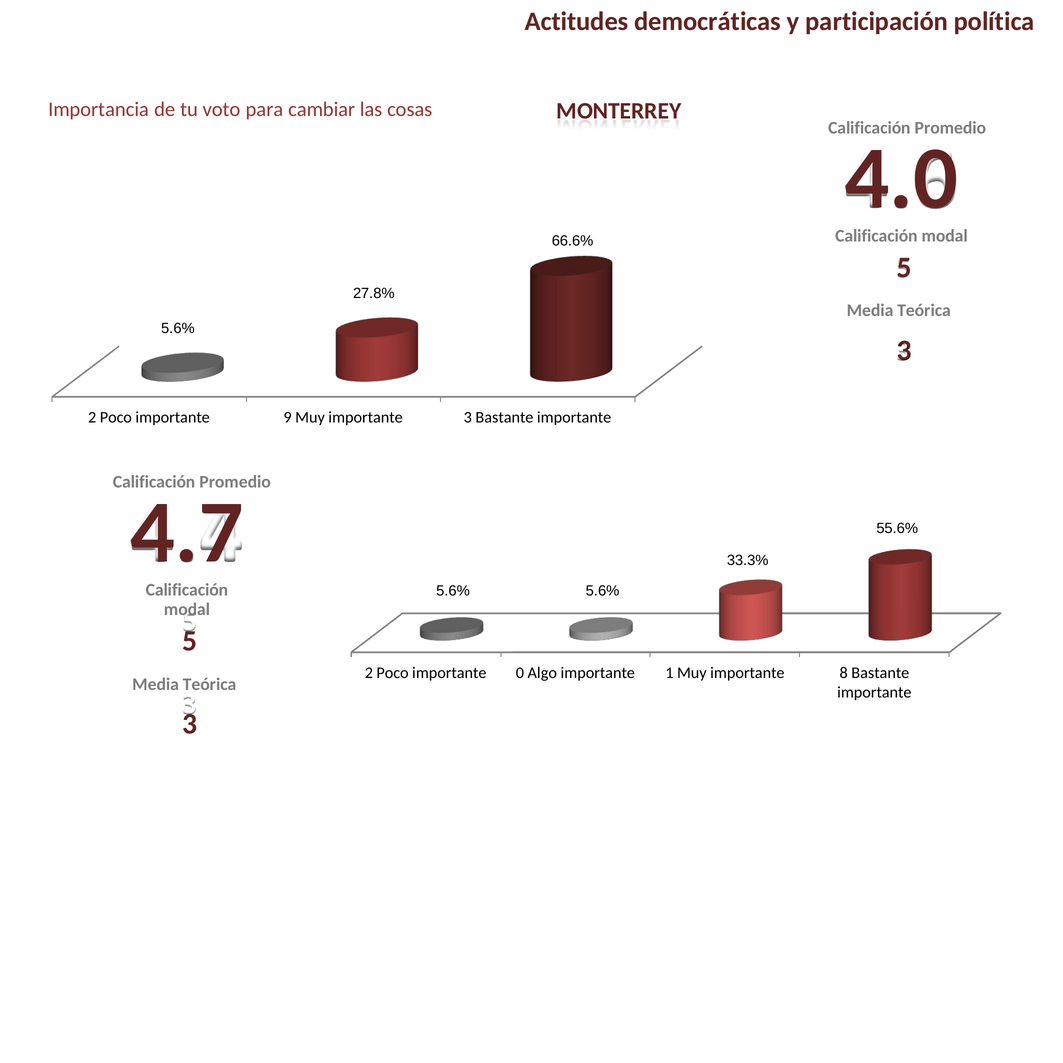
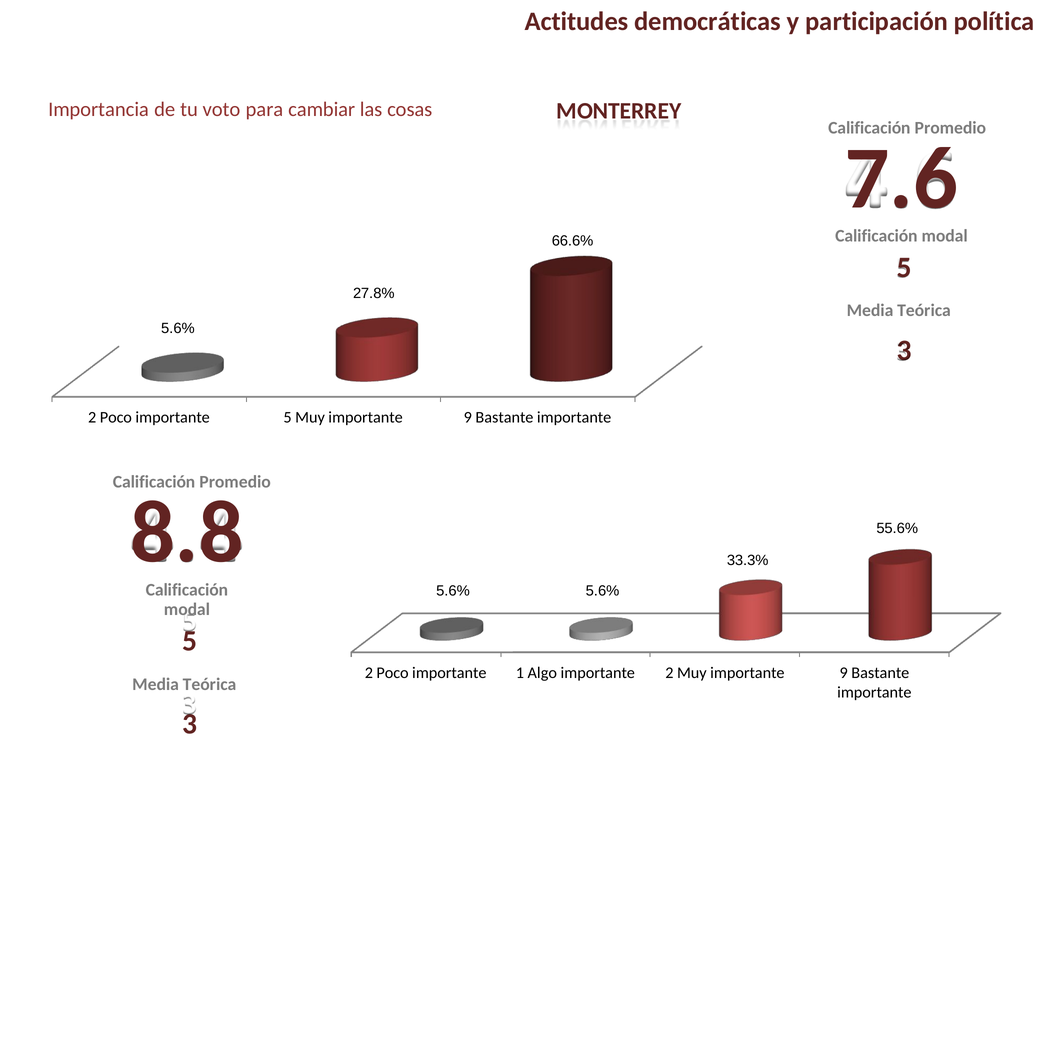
4.0: 4.0 -> 7.6 (901, 179)
importante 9: 9 -> 5 (288, 417)
3: 3 -> 9 (468, 417)
4.7: 4.7 -> 8.8 (187, 533)
0: 0 -> 1 (520, 673)
importante 1: 1 -> 2 (669, 673)
8: 8 -> 9 (844, 673)
